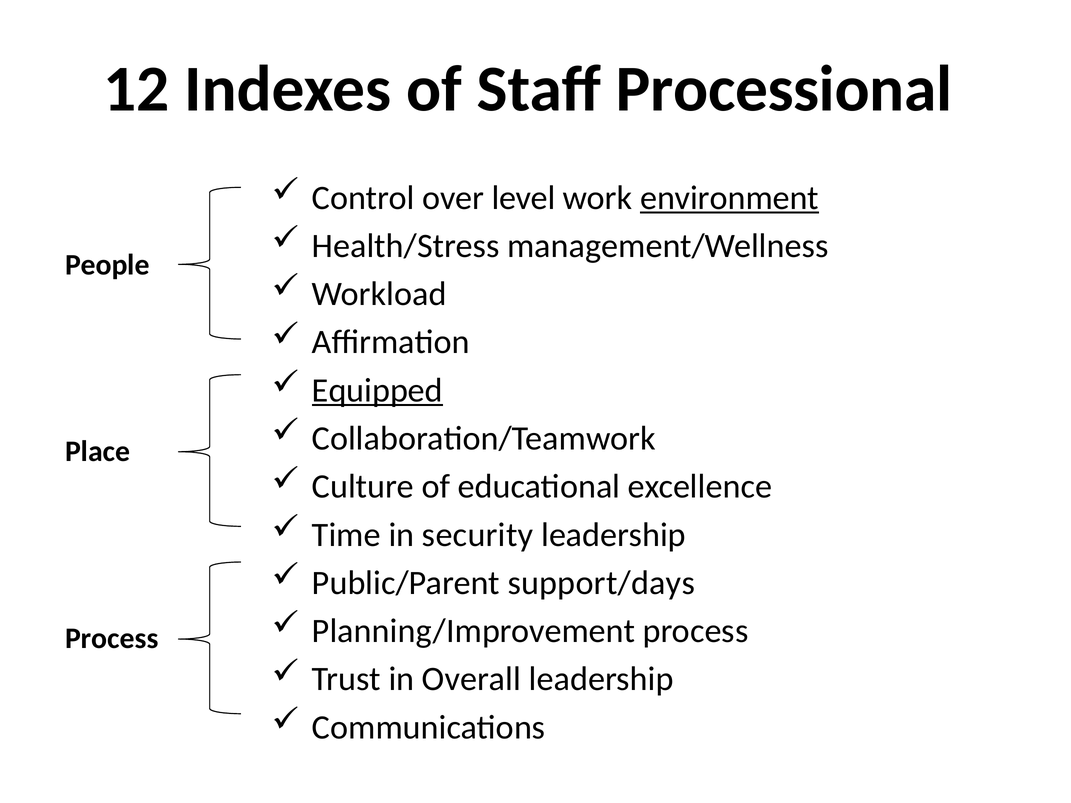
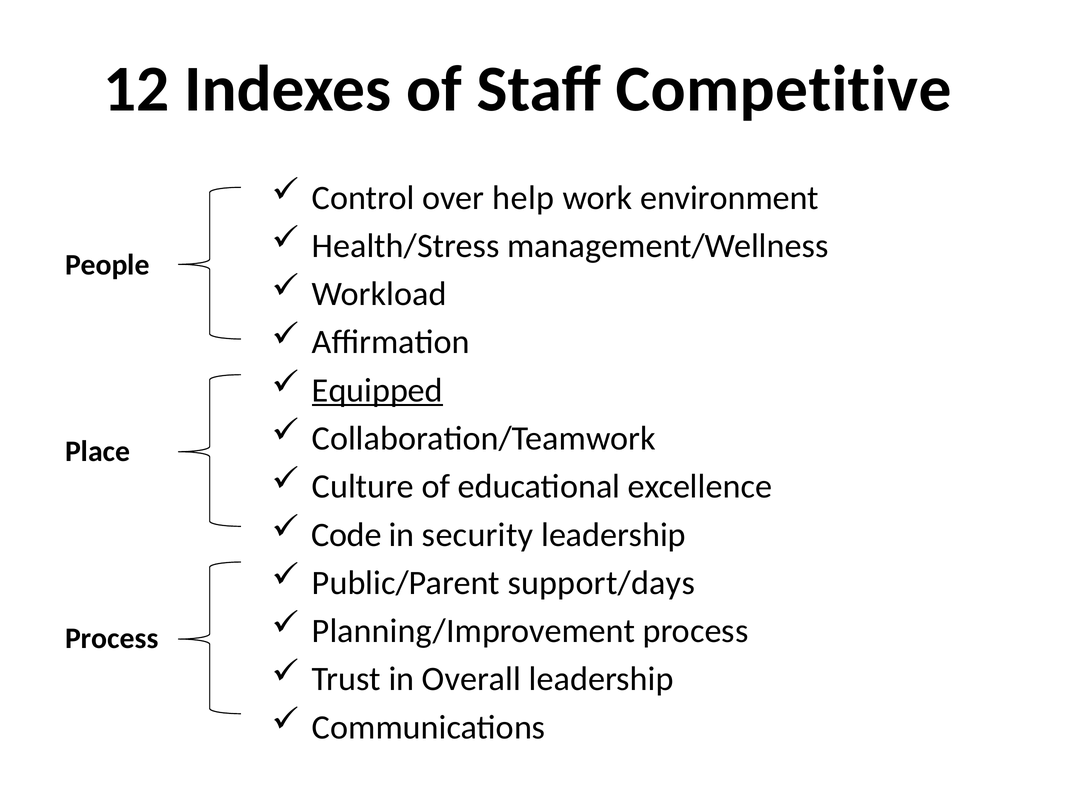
Processional: Processional -> Competitive (784, 89)
level: level -> help (523, 198)
environment underline: present -> none (730, 198)
Time: Time -> Code (347, 535)
